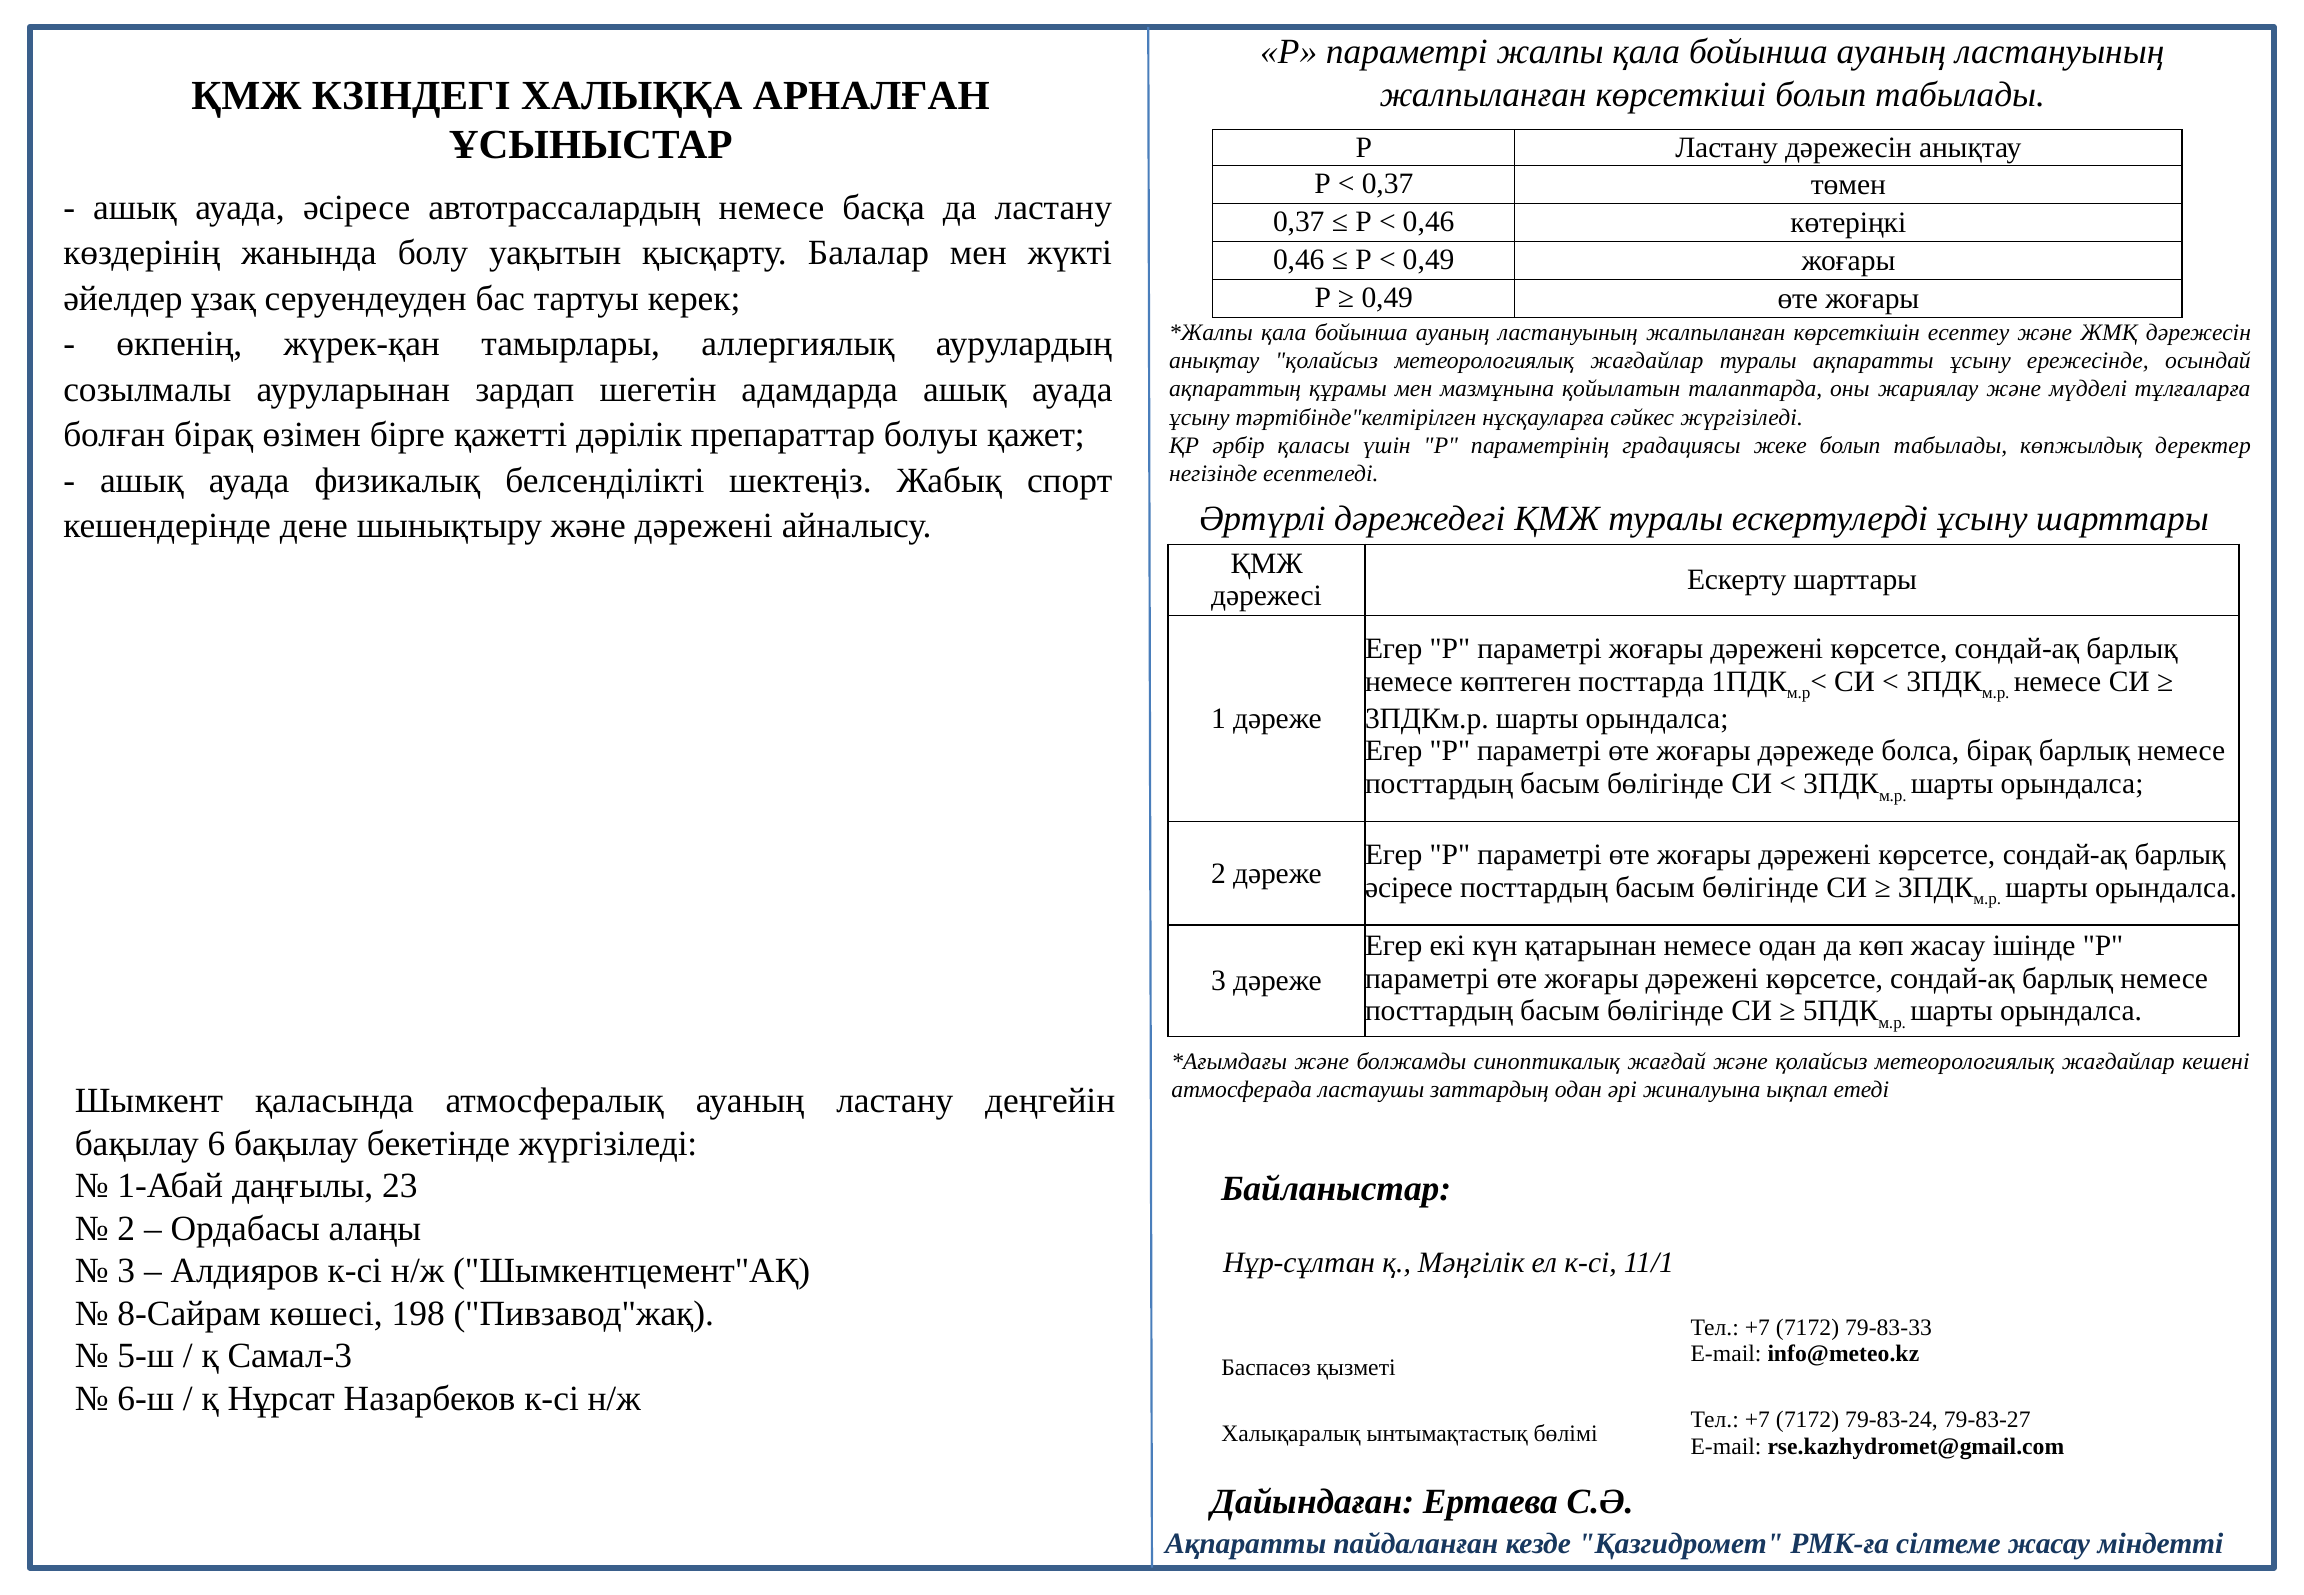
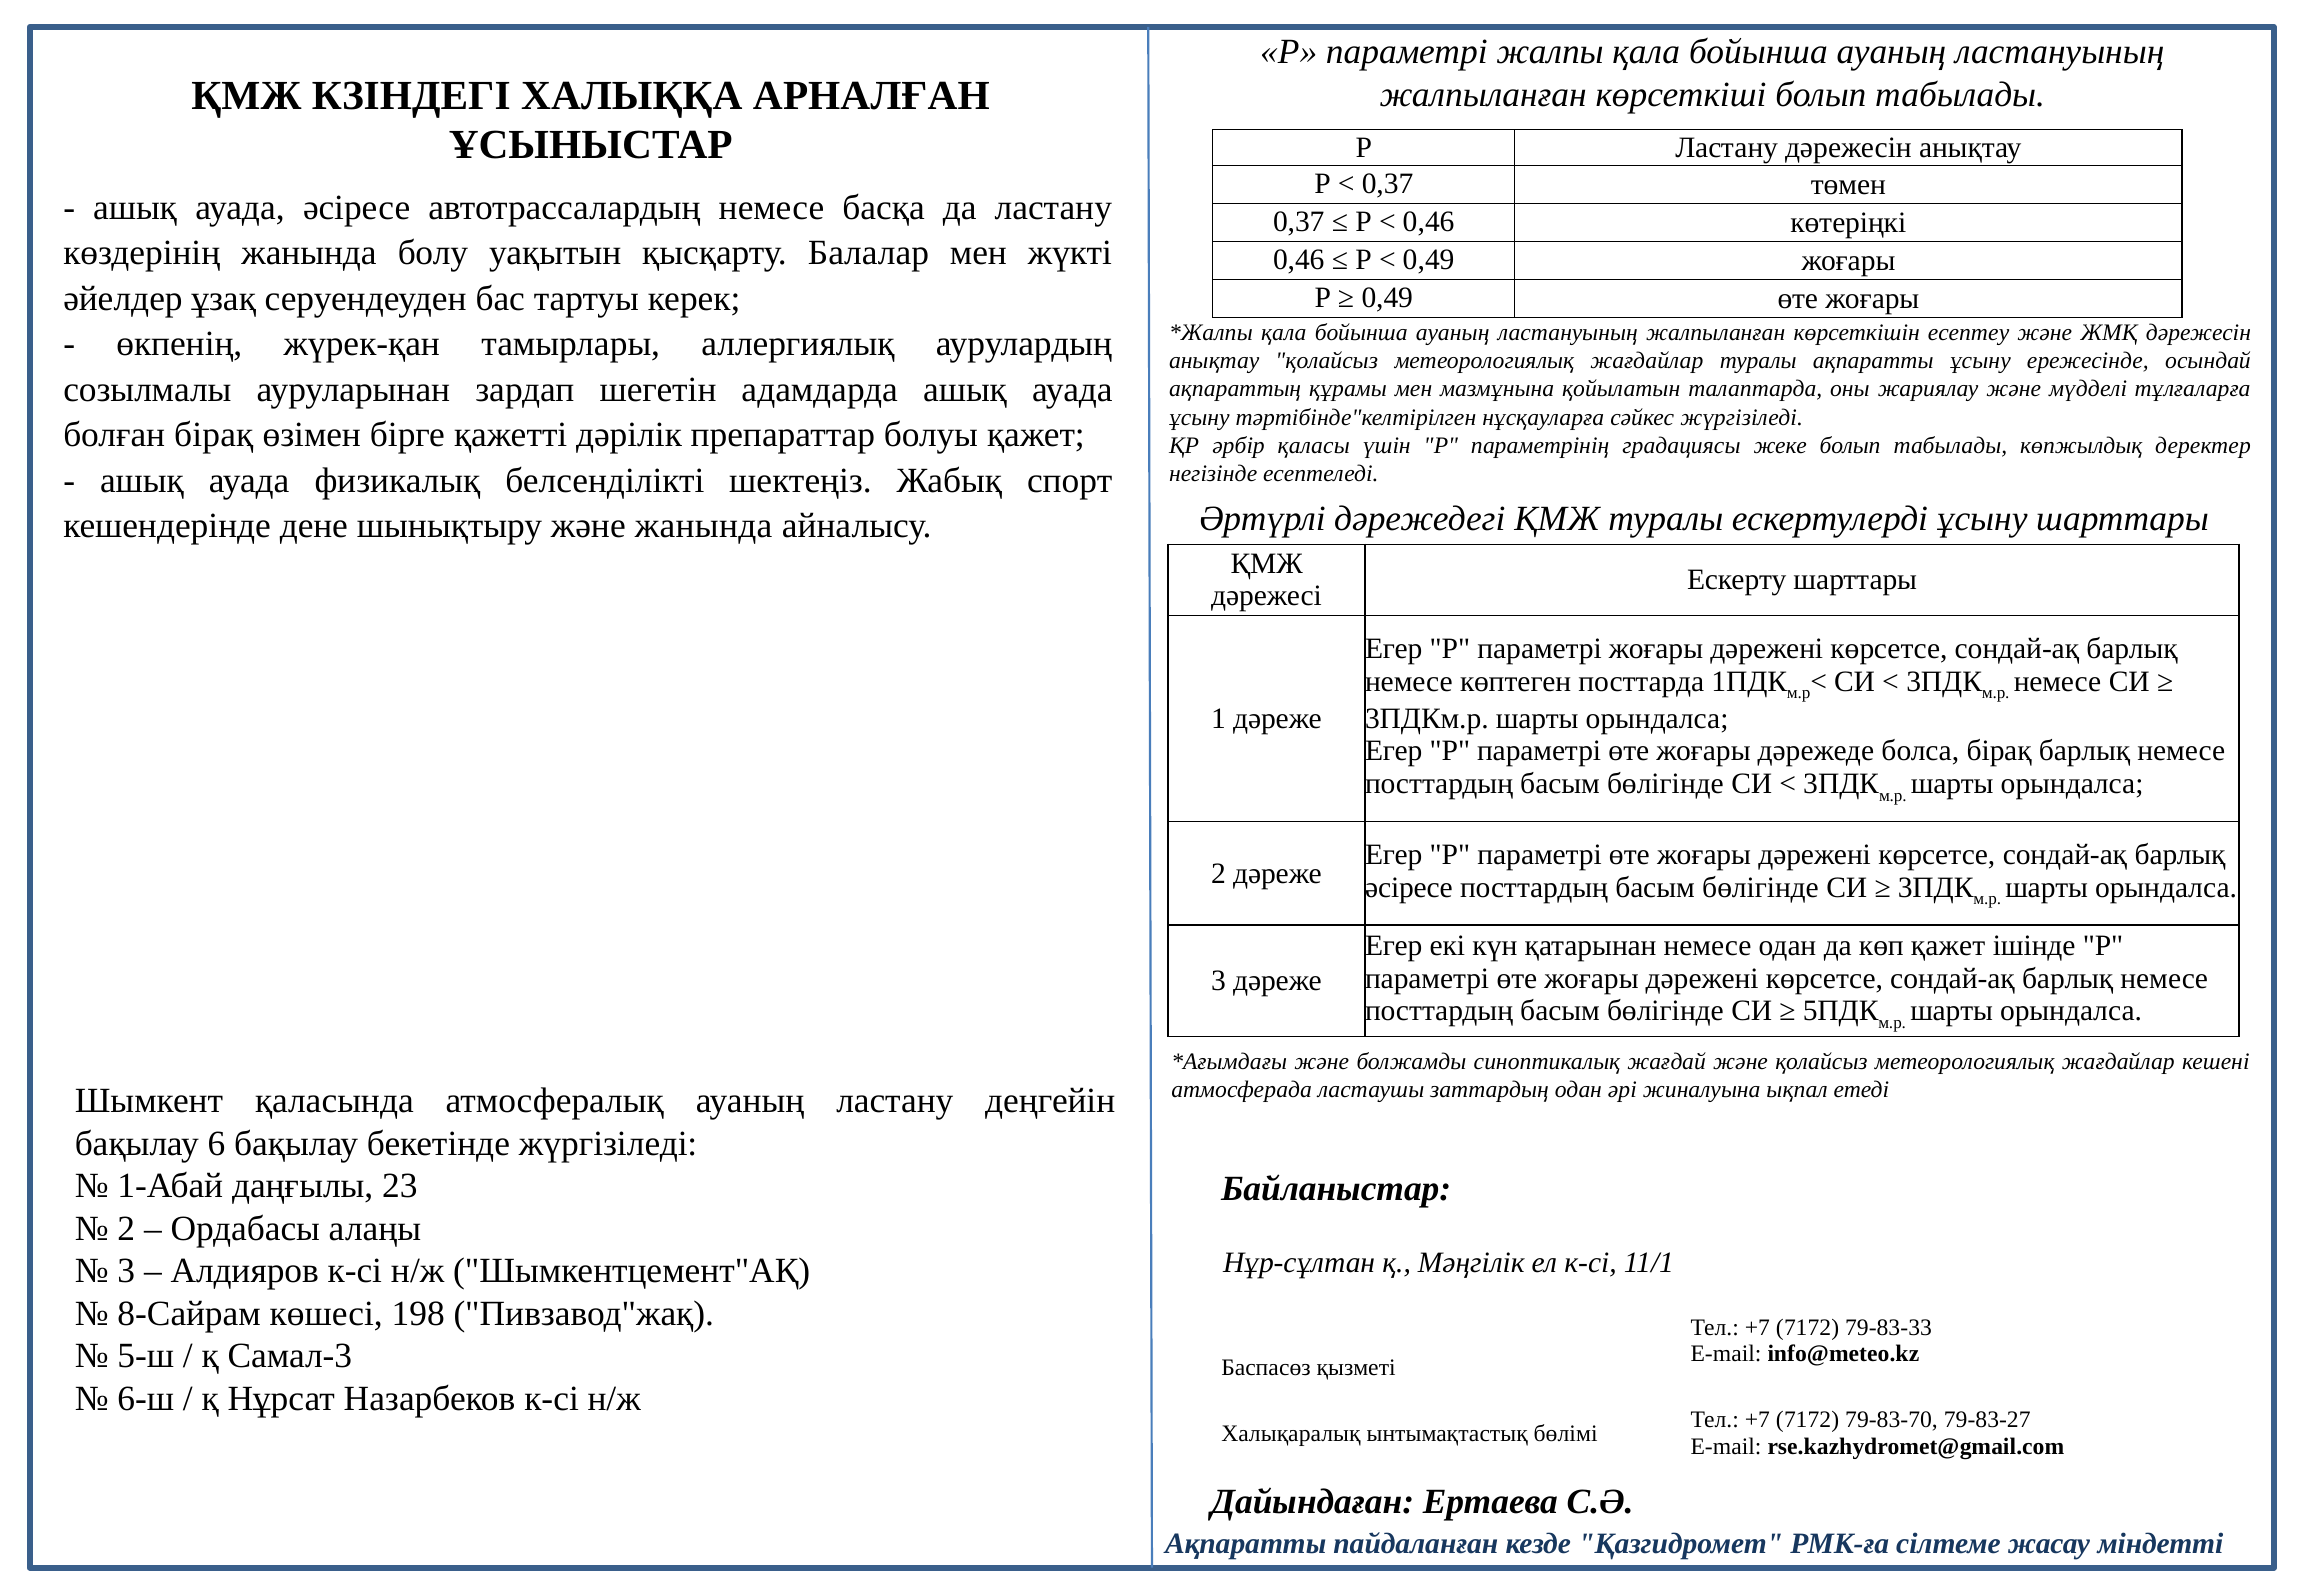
және дәрежені: дәрежені -> жанында (704, 526)
көп жасау: жасау -> қажет (1948, 946)
79-83-24: 79-83-24 -> 79-83-70 (1892, 1420)
